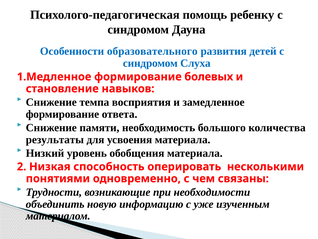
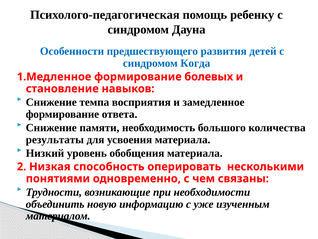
образовательного: образовательного -> предшествующего (152, 51)
Слуха: Слуха -> Когда (195, 63)
